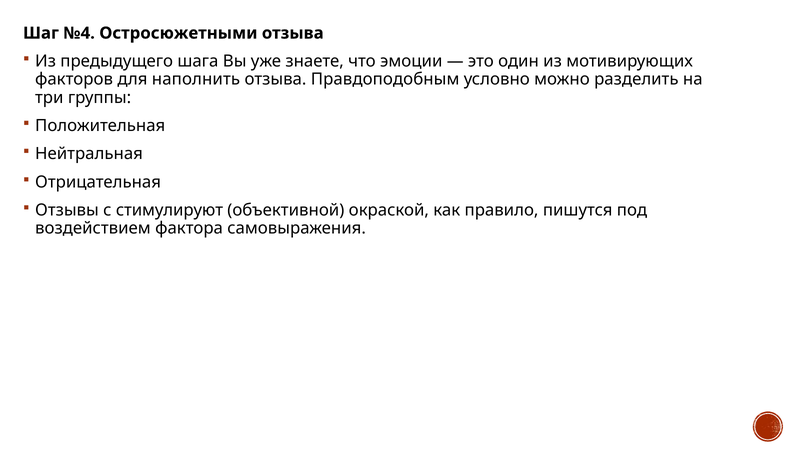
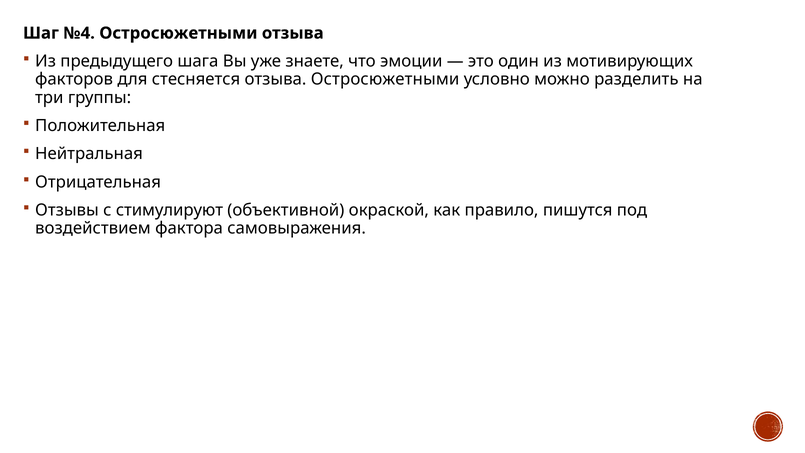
наполнить: наполнить -> стесняется (196, 79)
отзыва Правдоподобным: Правдоподобным -> Остросюжетными (385, 79)
